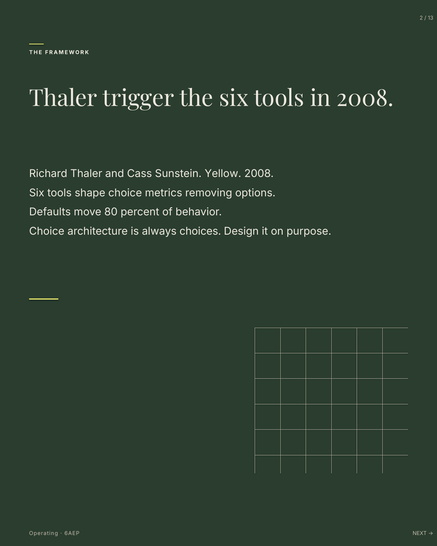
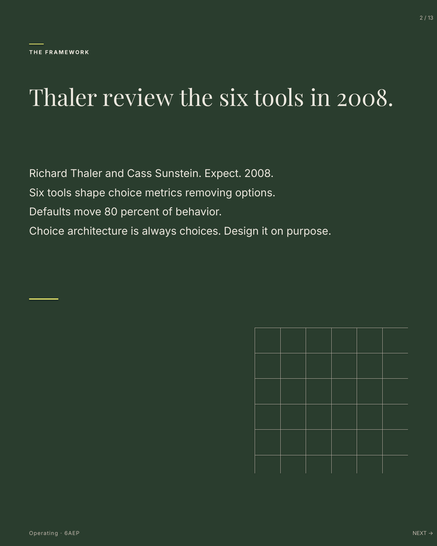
trigger: trigger -> review (138, 99)
Yellow: Yellow -> Expect (223, 174)
